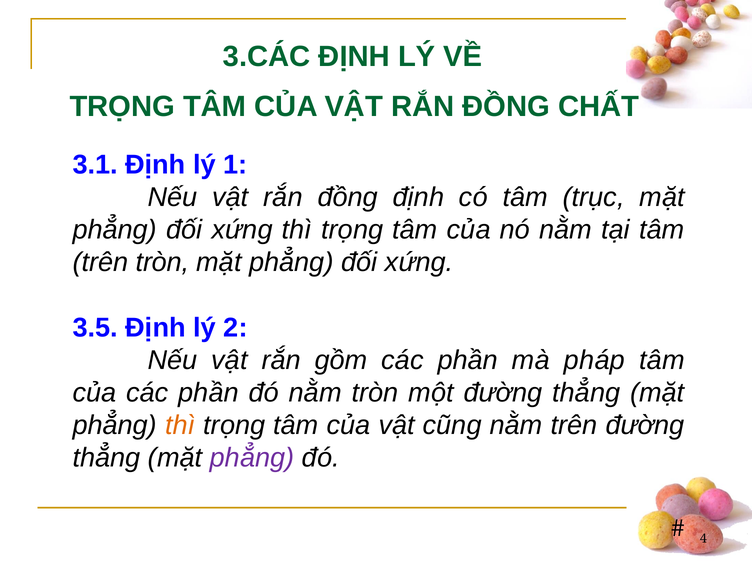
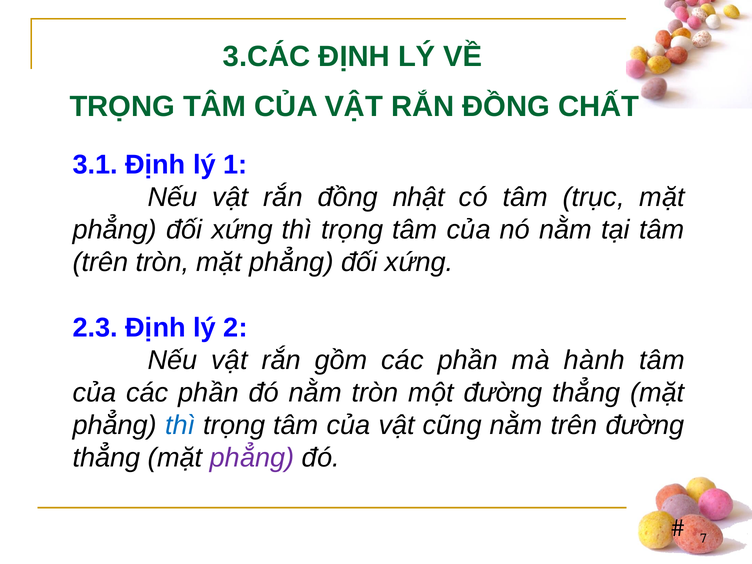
định: định -> nhật (419, 197)
3.5: 3.5 -> 2.3 (95, 328)
pháp: pháp -> hành (594, 360)
thì colour: orange -> blue (180, 425)
4: 4 -> 7 (703, 539)
